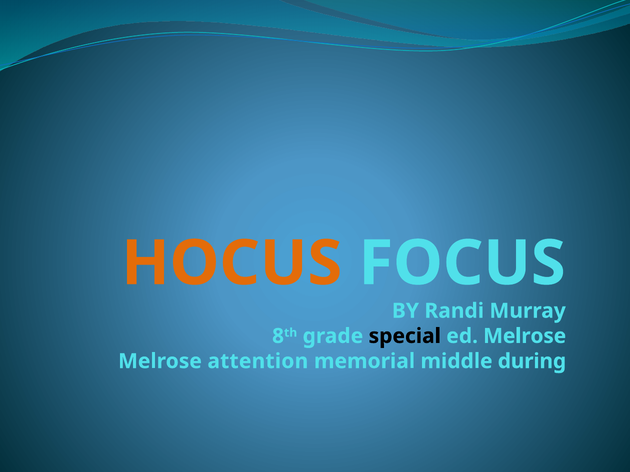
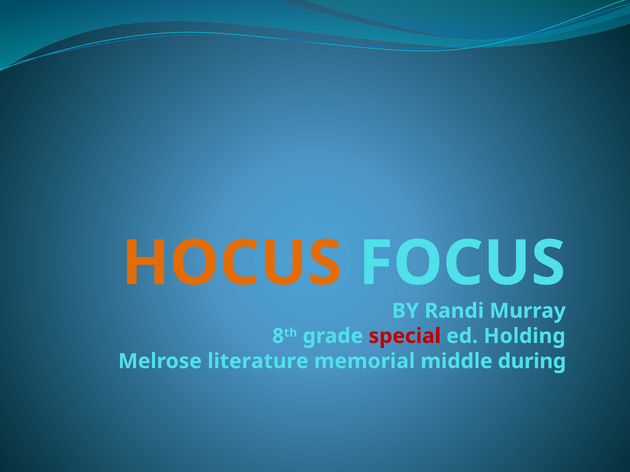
special colour: black -> red (405, 336)
ed Melrose: Melrose -> Holding (525, 336)
attention: attention -> literature (258, 362)
